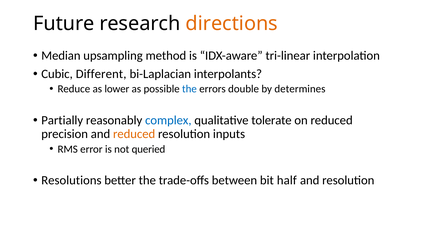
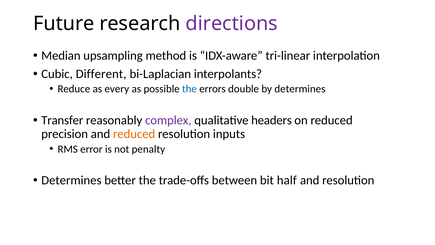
directions colour: orange -> purple (232, 24)
lower: lower -> every (117, 89)
Partially: Partially -> Transfer (62, 120)
complex colour: blue -> purple (168, 120)
tolerate: tolerate -> headers (271, 120)
queried: queried -> penalty (148, 149)
Resolutions: Resolutions -> Determines (71, 180)
